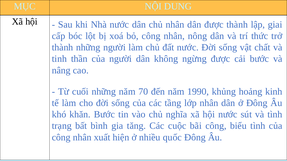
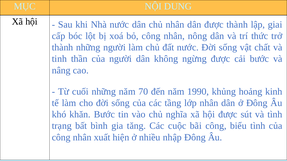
hội nước: nước -> được (228, 115)
quốc: quốc -> nhập (172, 138)
